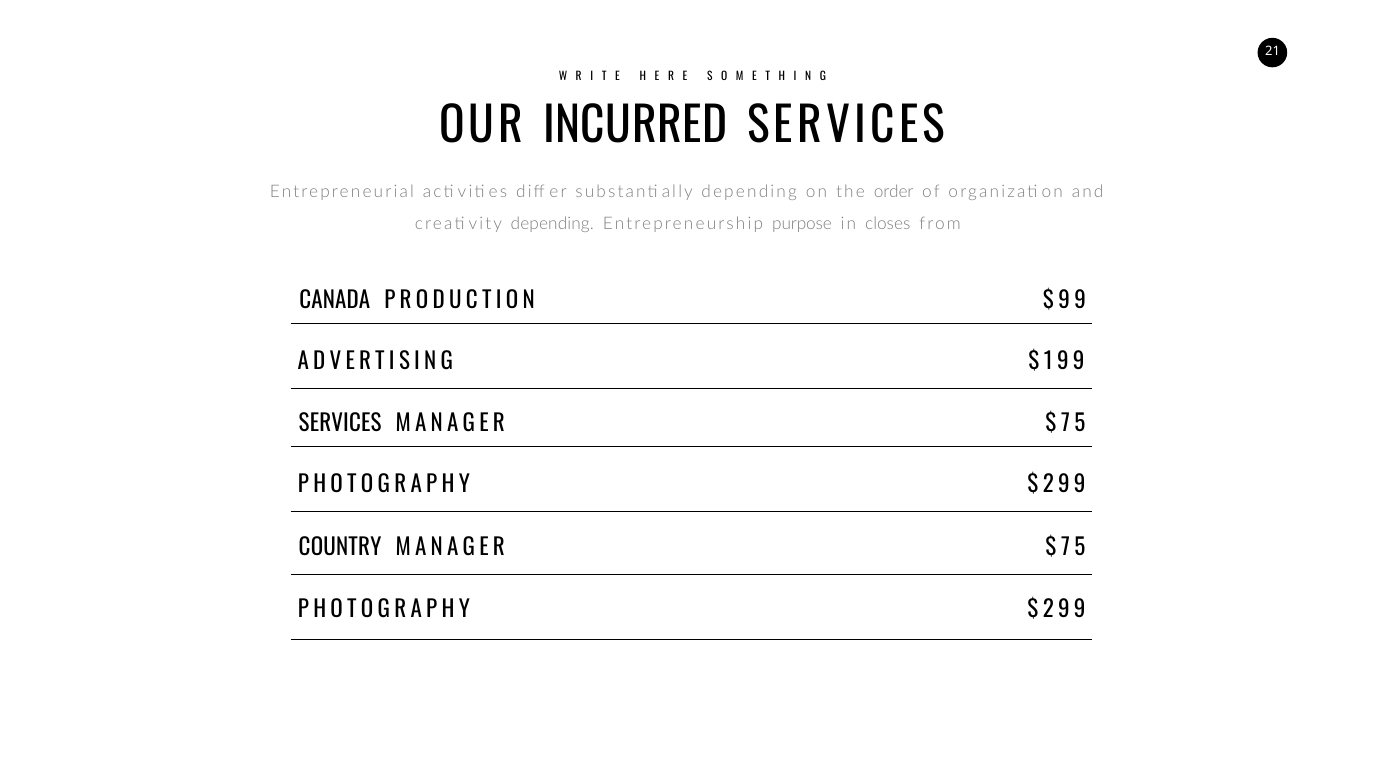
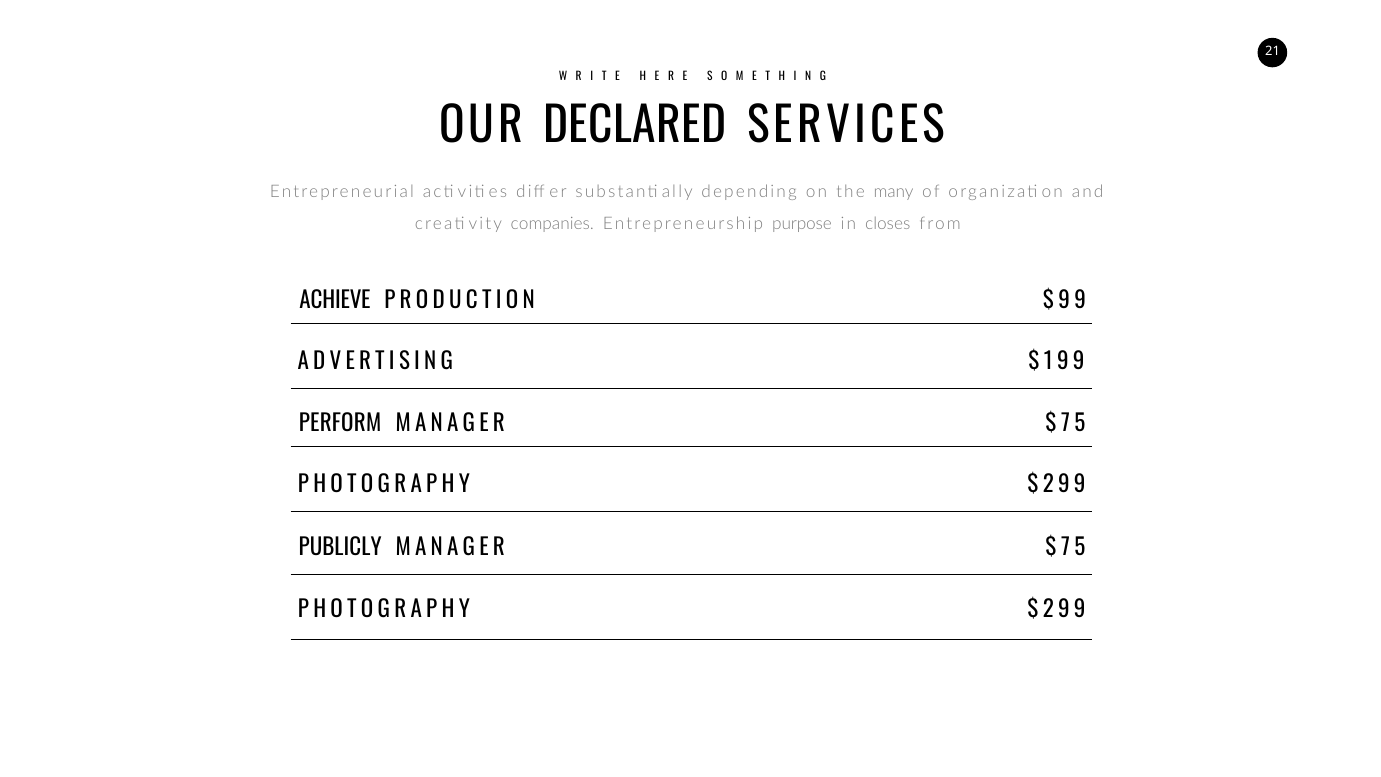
INCURRED: INCURRED -> DECLARED (635, 126)
order: order -> many (894, 192)
creativity depending: depending -> companies (552, 223)
CANADA: CANADA -> ACHIEVE (335, 300)
SERVICES: SERVICES -> PERFORM (340, 424)
COUNTRY: COUNTRY -> PUBLICLY (340, 548)
